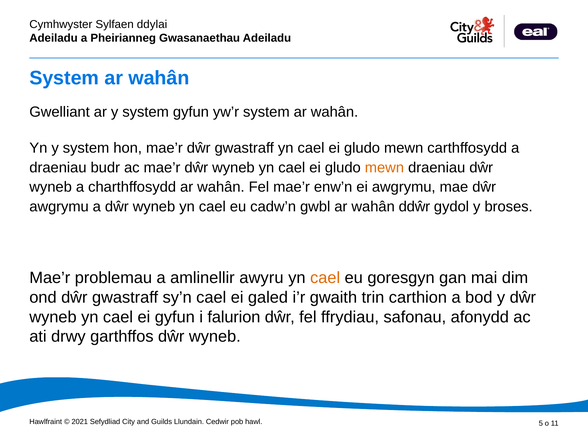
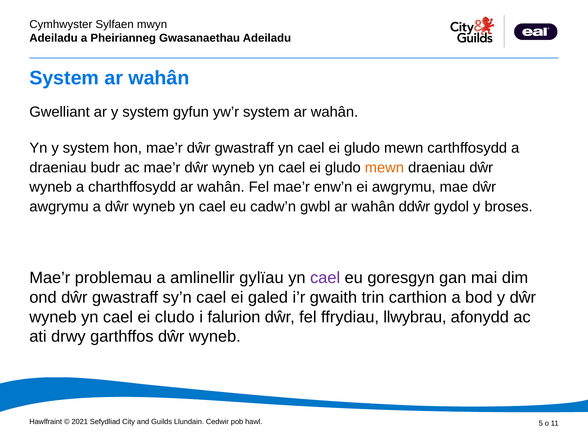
ddylai: ddylai -> mwyn (152, 24)
awyru: awyru -> gylïau (261, 278)
cael colour: orange -> purple (325, 278)
ei gyfun: gyfun -> cludo (175, 317)
safonau: safonau -> llwybrau (415, 317)
